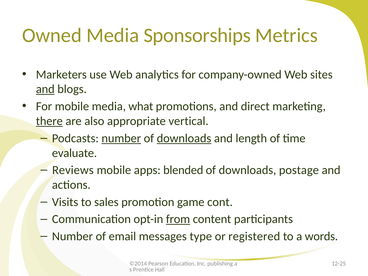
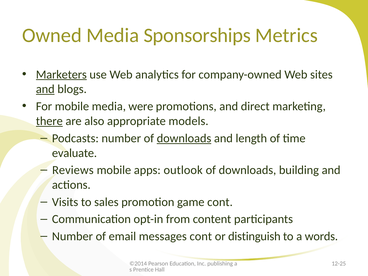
Marketers underline: none -> present (61, 74)
what: what -> were (141, 106)
vertical: vertical -> models (189, 121)
number underline: present -> none (121, 138)
blended: blended -> outlook (183, 170)
postage: postage -> building (299, 170)
from underline: present -> none (178, 219)
messages type: type -> cont (201, 236)
registered: registered -> distinguish (254, 236)
